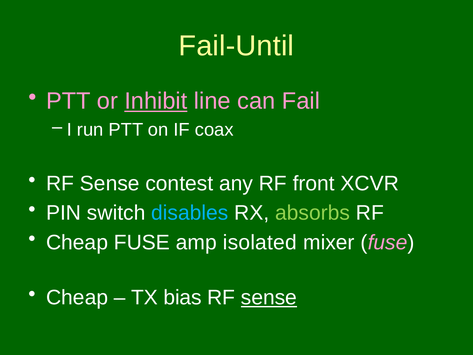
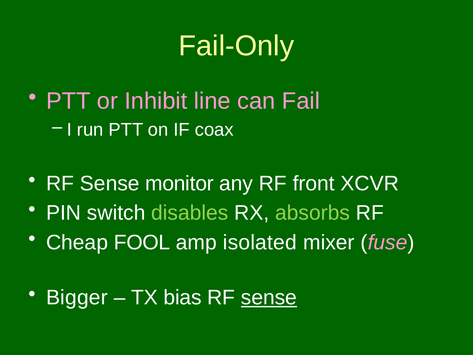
Fail-Until: Fail-Until -> Fail-Only (236, 46)
Inhibit underline: present -> none (156, 101)
contest: contest -> monitor (179, 183)
disables colour: light blue -> light green (190, 213)
Cheap FUSE: FUSE -> FOOL (142, 242)
Cheap: Cheap -> Bigger (77, 297)
